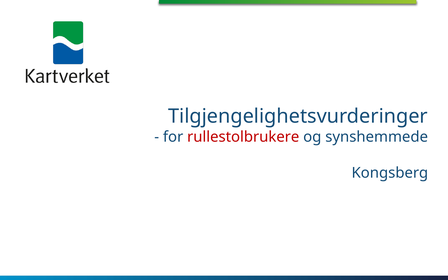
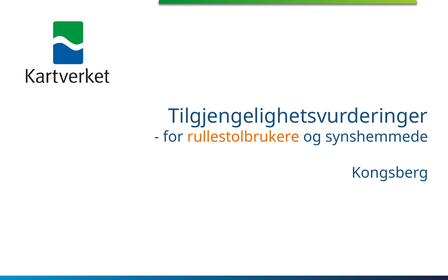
rullestolbrukere colour: red -> orange (243, 137)
